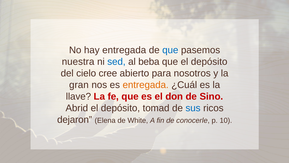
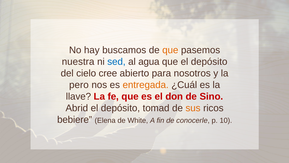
hay entregada: entregada -> buscamos (124, 50)
que colour: blue -> orange (170, 50)
beba: beba -> agua (149, 62)
gran: gran -> pero (79, 85)
sus colour: blue -> orange (193, 108)
dejaron: dejaron -> bebiere (75, 119)
